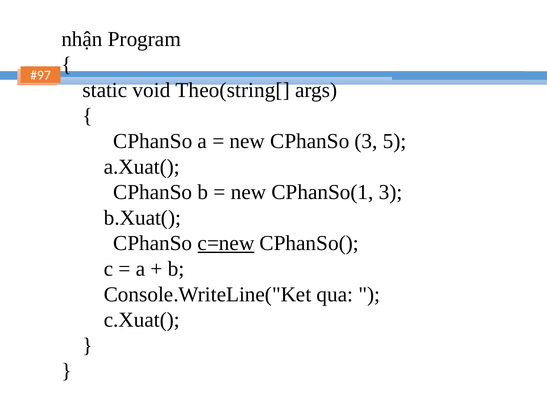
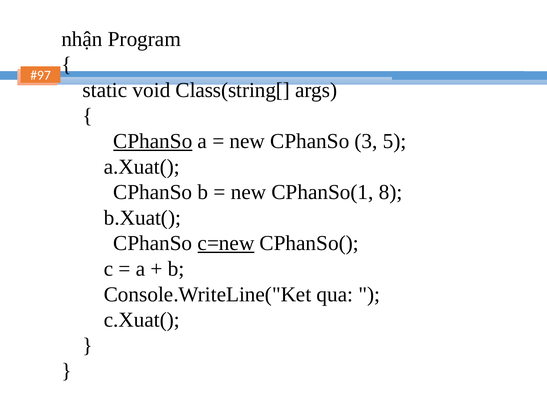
Theo(string[: Theo(string[ -> Class(string[ (233, 90)
CPhanSo underline: none -> present (153, 141)
CPhanSo(1 3: 3 -> 8 (391, 192)
